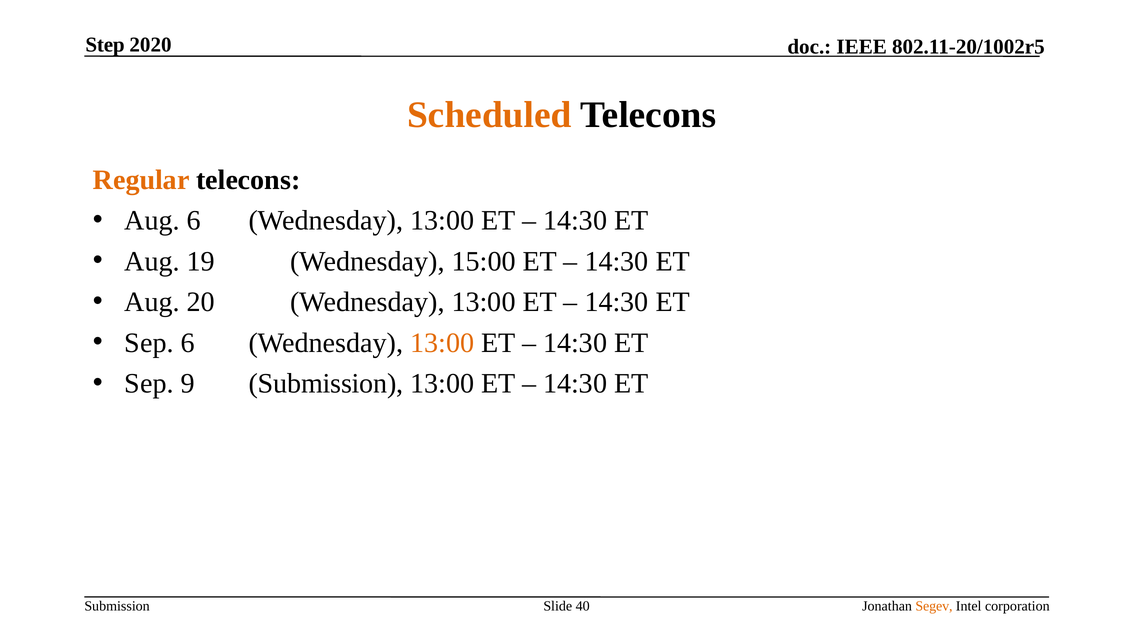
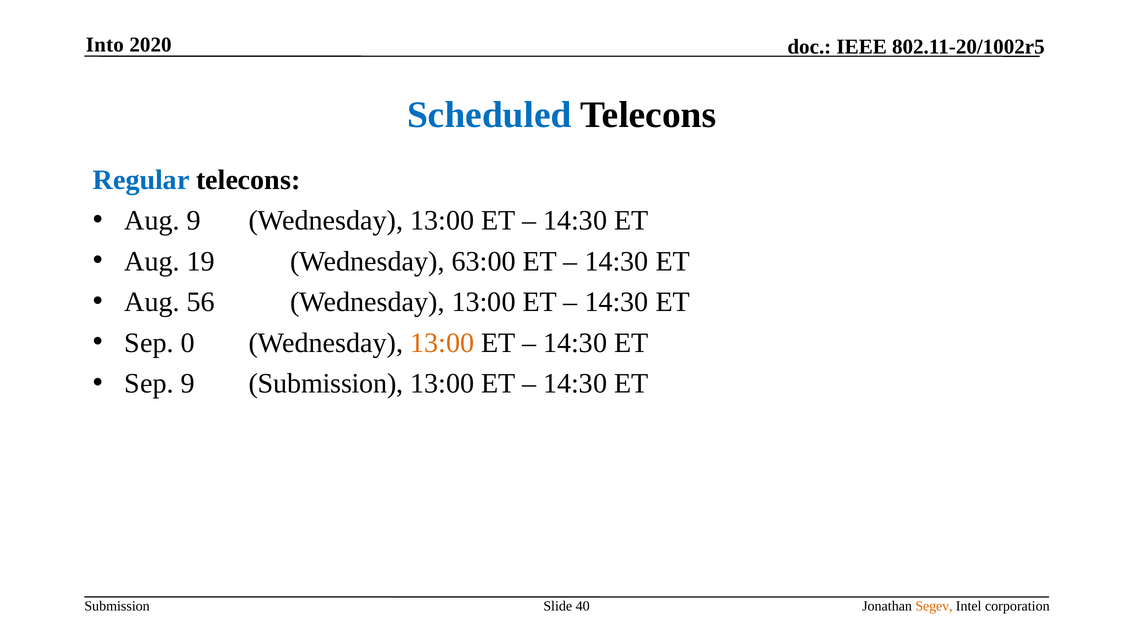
Step: Step -> Into (105, 45)
Scheduled colour: orange -> blue (489, 115)
Regular colour: orange -> blue (141, 180)
Aug 6: 6 -> 9 (194, 221)
15:00: 15:00 -> 63:00 (484, 261)
20: 20 -> 56 (201, 302)
Sep 6: 6 -> 0 (188, 343)
